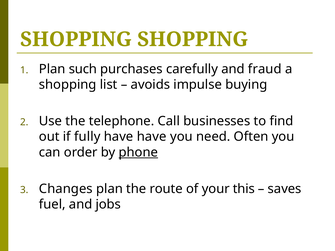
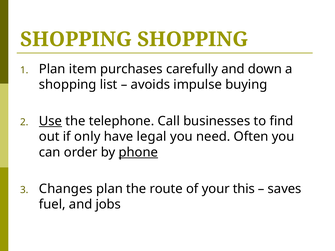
such: such -> item (83, 69)
fraud: fraud -> down (265, 69)
Use underline: none -> present (50, 121)
fully: fully -> only (87, 137)
have have: have -> legal (152, 137)
